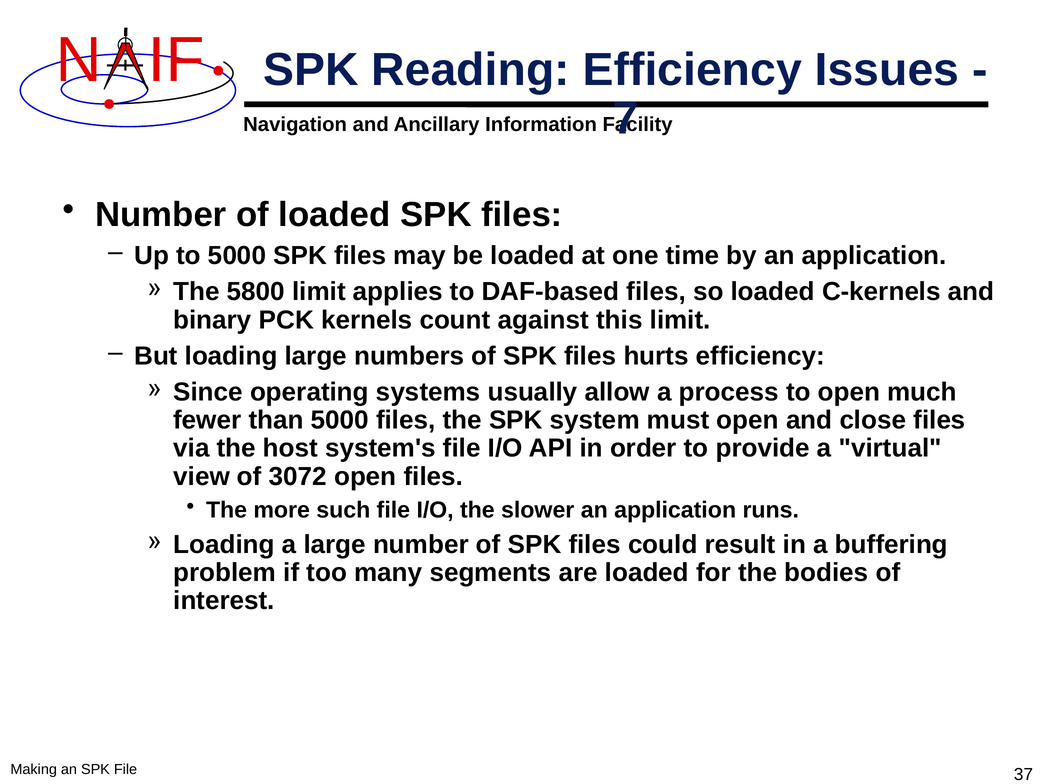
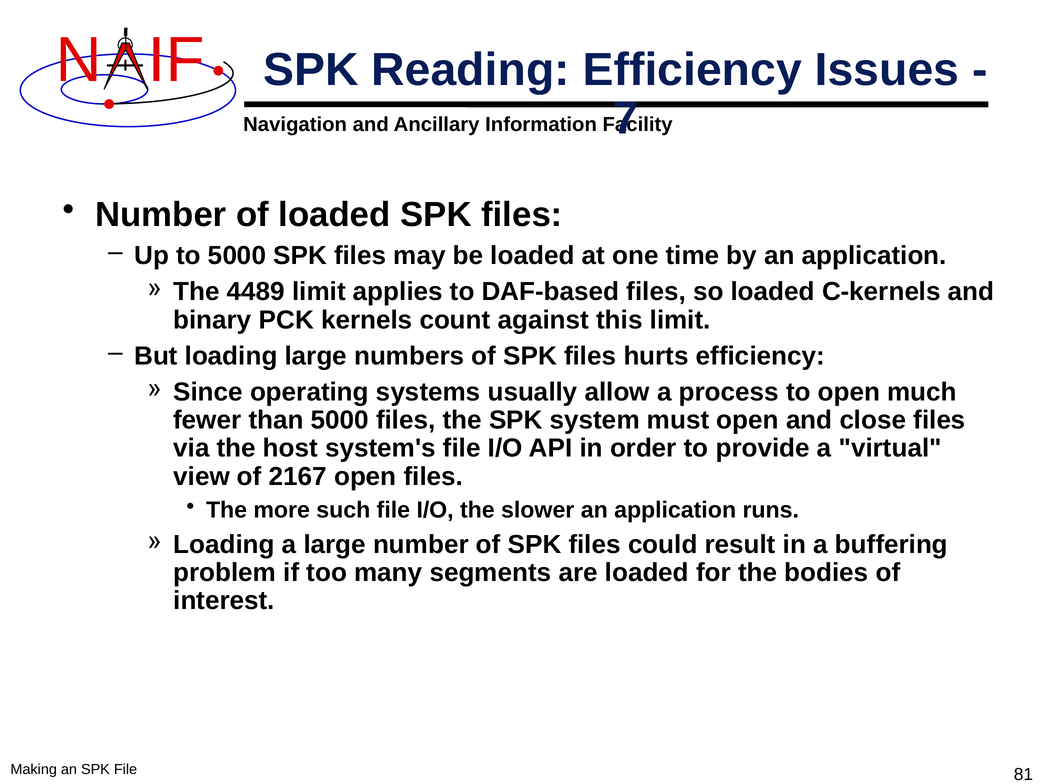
5800: 5800 -> 4489 (256, 292)
3072: 3072 -> 2167 (298, 477)
37: 37 -> 81 (1023, 775)
